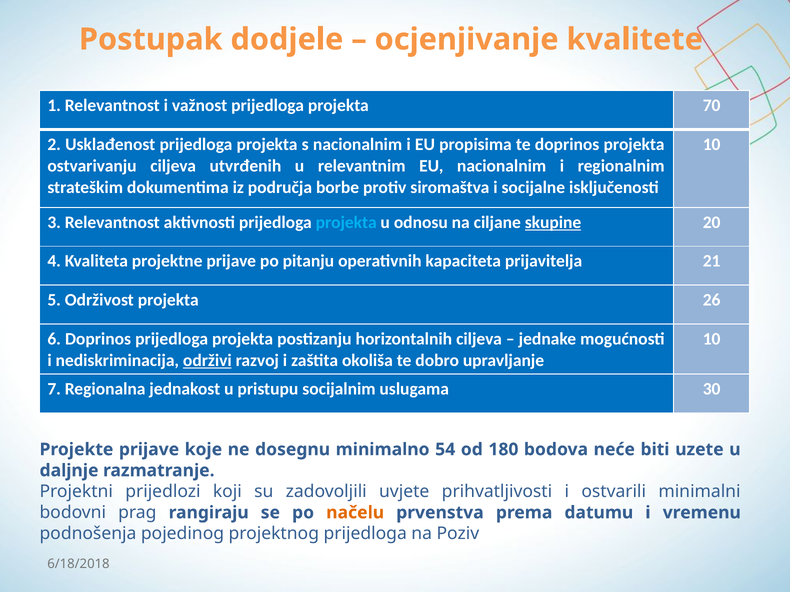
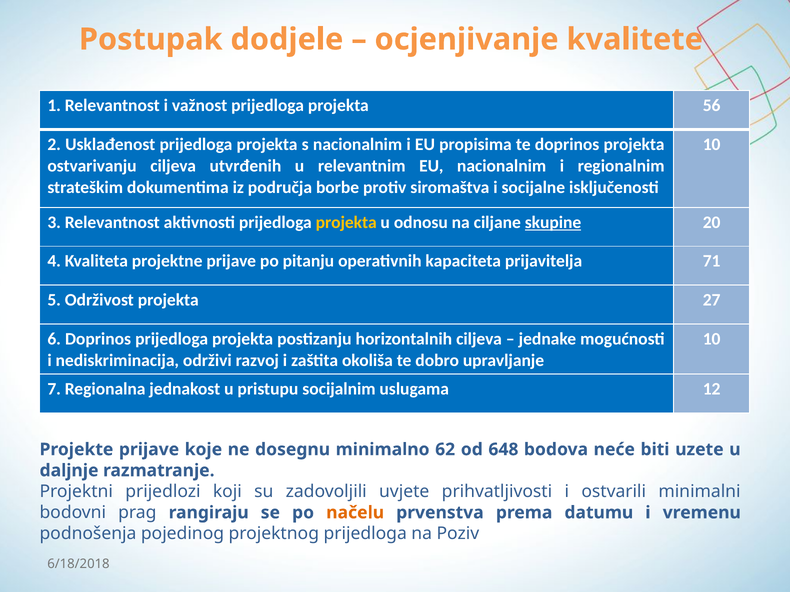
70: 70 -> 56 (712, 106)
projekta colour: light blue -> yellow (346, 223)
21: 21 -> 71 (712, 261)
26: 26 -> 27 (712, 300)
održivi underline: present -> none (207, 361)
30: 30 -> 12 (712, 389)
54: 54 -> 62 (445, 450)
180: 180 -> 648 (503, 450)
